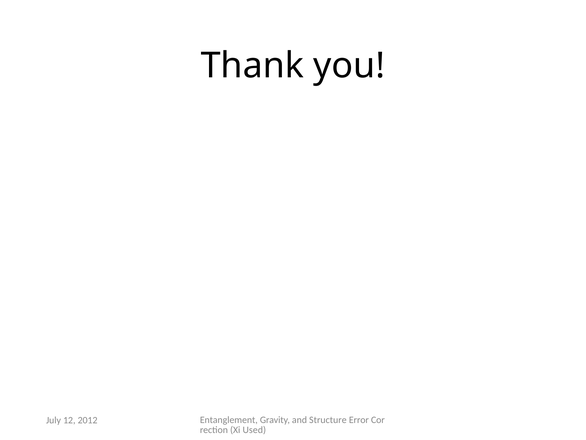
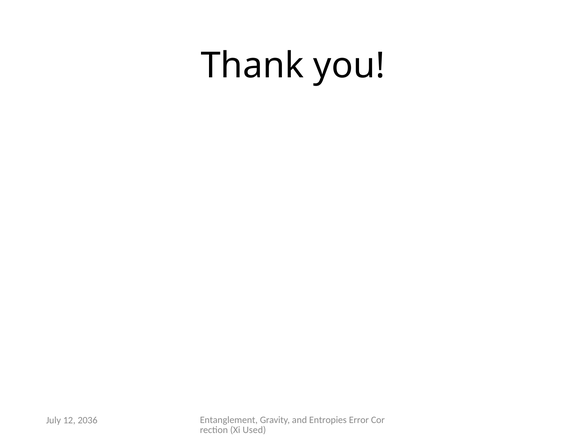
Structure: Structure -> Entropies (328, 420)
2012: 2012 -> 2036 (88, 420)
